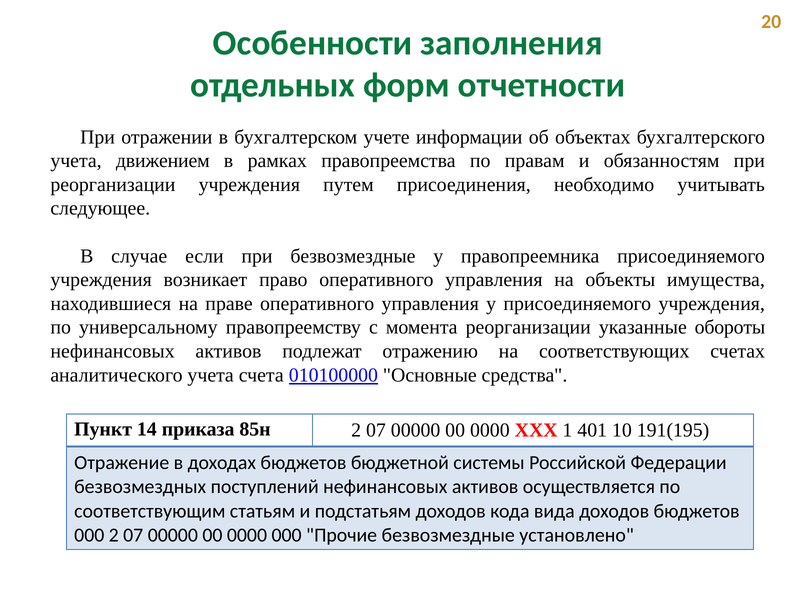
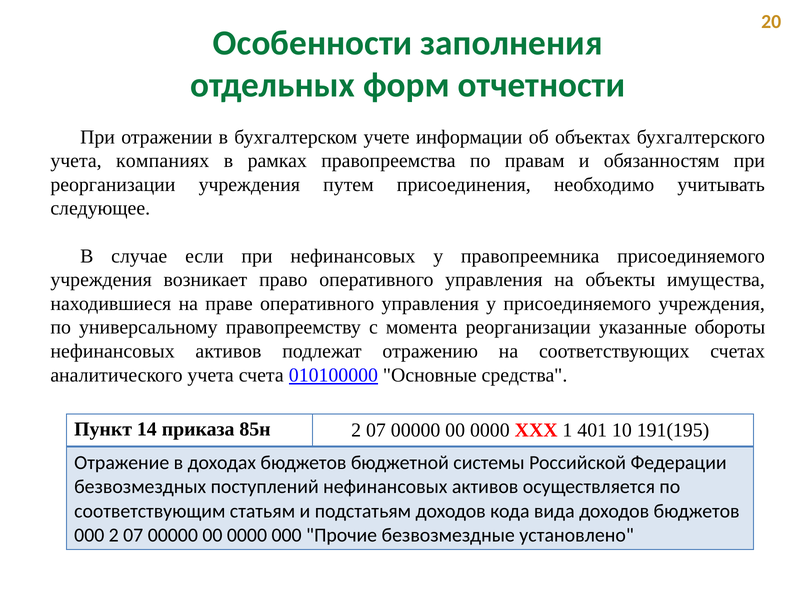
движением: движением -> компаниях (163, 161)
при безвозмездные: безвозмездные -> нефинансовых (353, 256)
